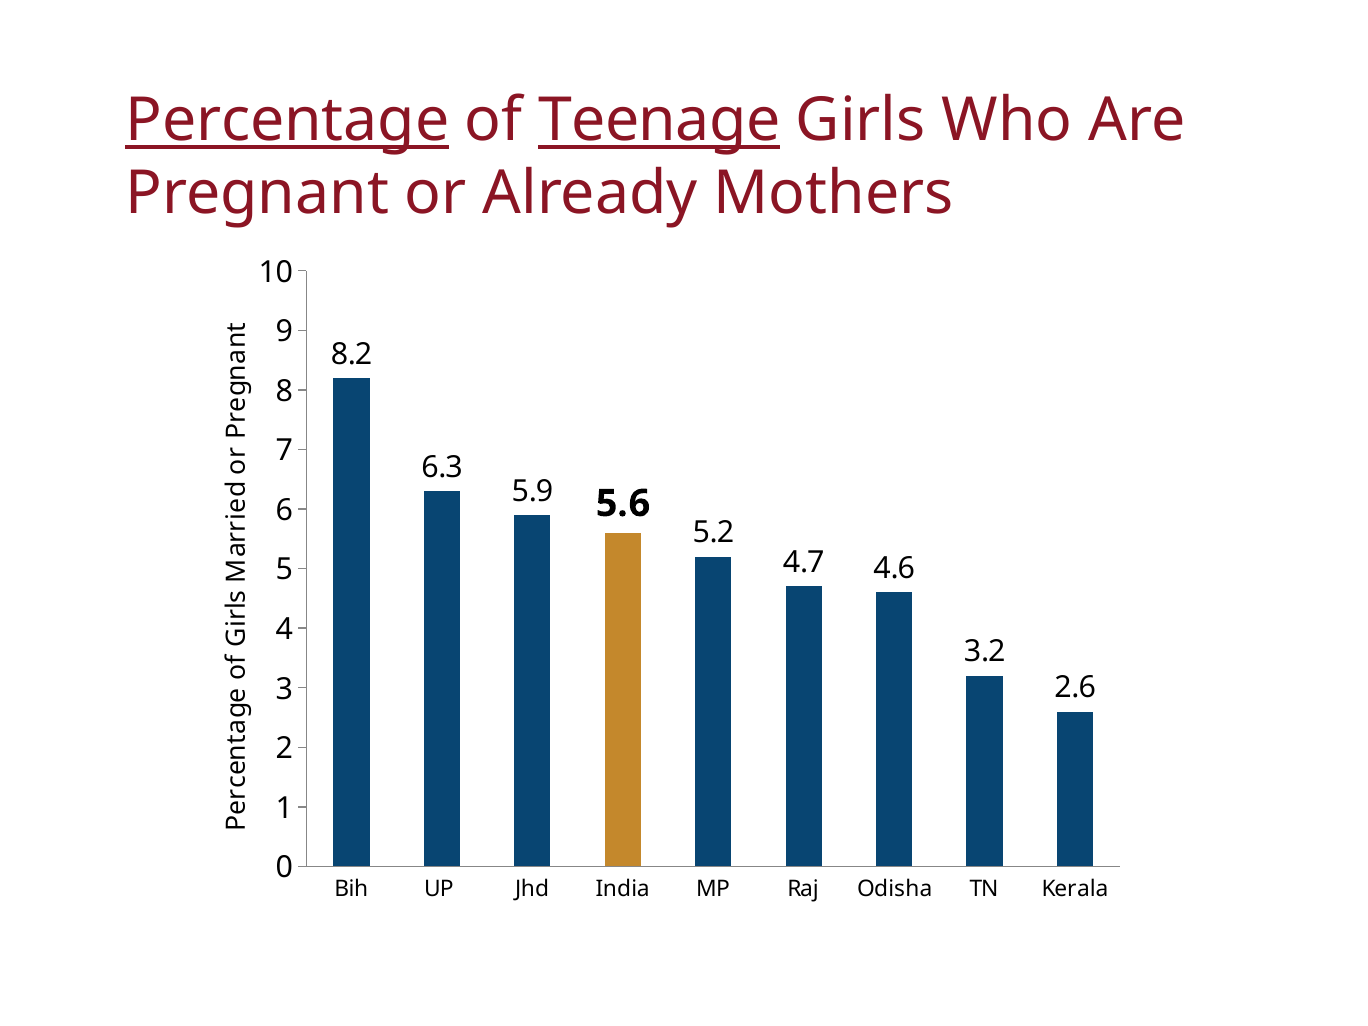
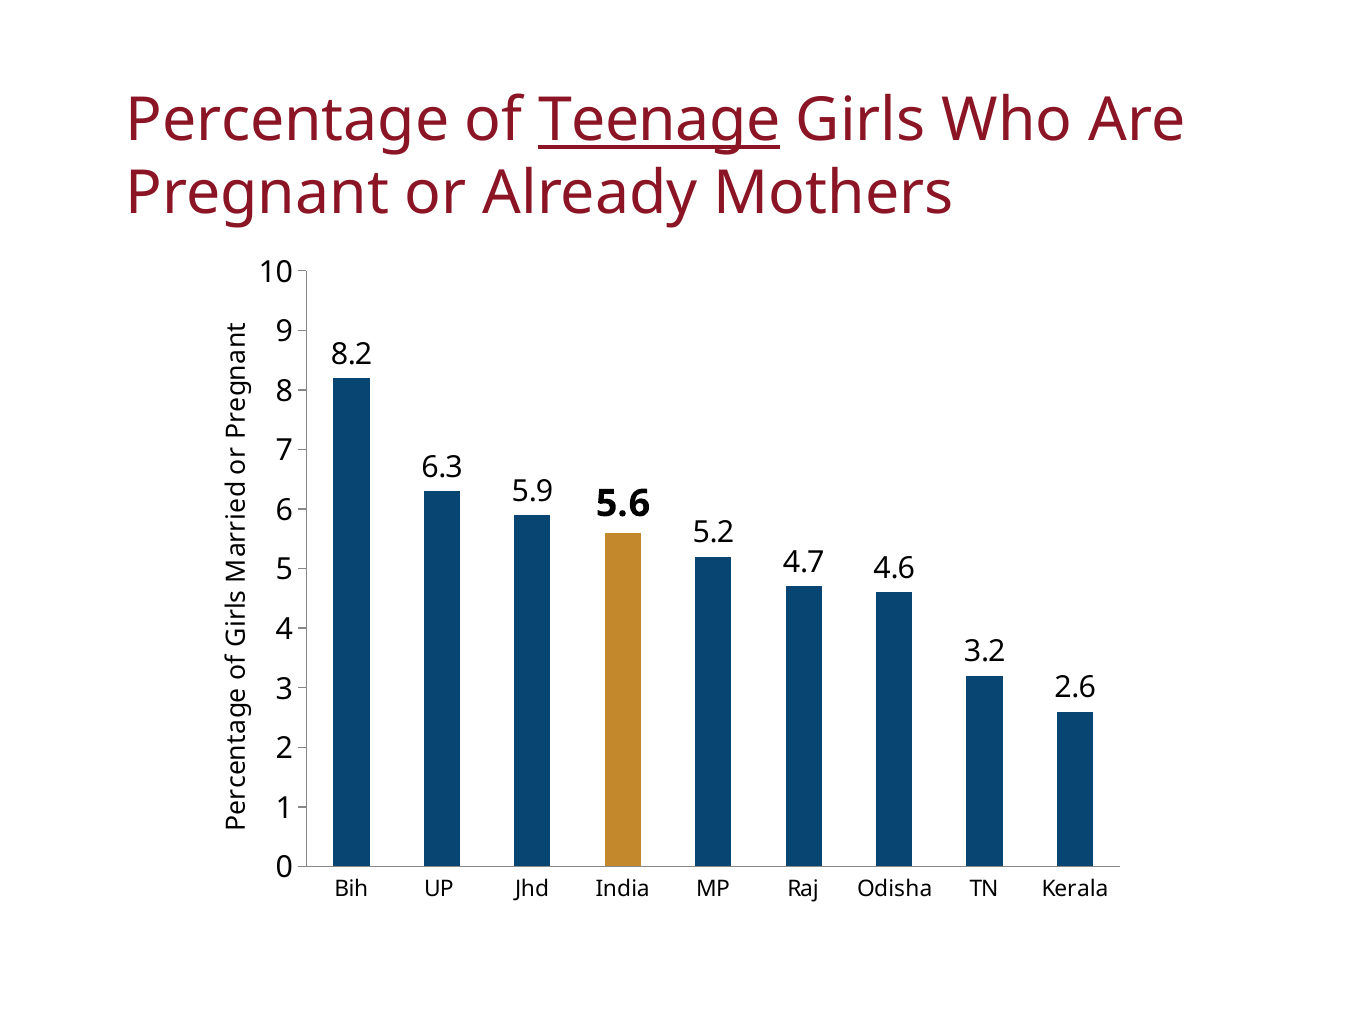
Percentage underline: present -> none (287, 121)
